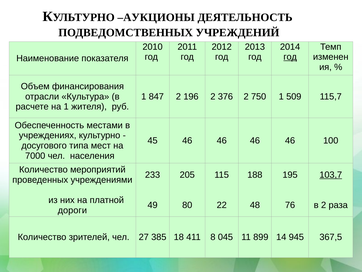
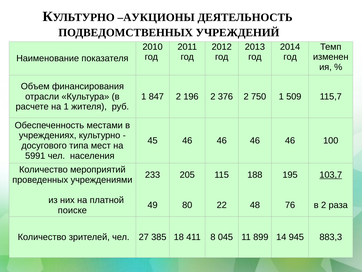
год underline: present -> none (290, 57)
7000: 7000 -> 5991 (35, 156)
дороги: дороги -> поиске (72, 210)
367,5: 367,5 -> 883,3 (331, 237)
